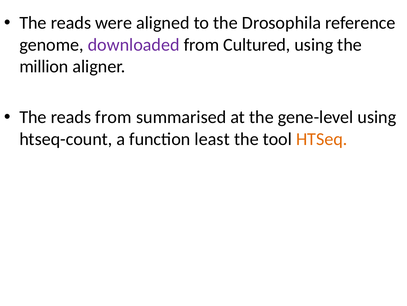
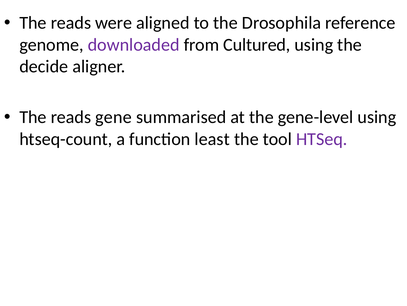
million: million -> decide (44, 66)
reads from: from -> gene (113, 117)
HTSeq colour: orange -> purple (322, 139)
